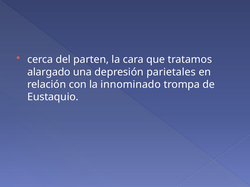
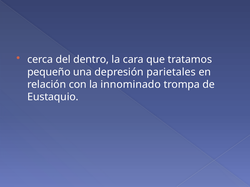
parten: parten -> dentro (91, 60)
alargado: alargado -> pequeño (49, 72)
